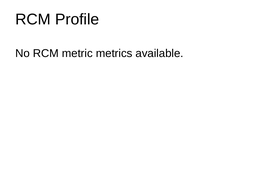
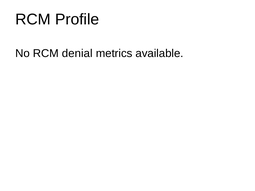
metric: metric -> denial (77, 53)
